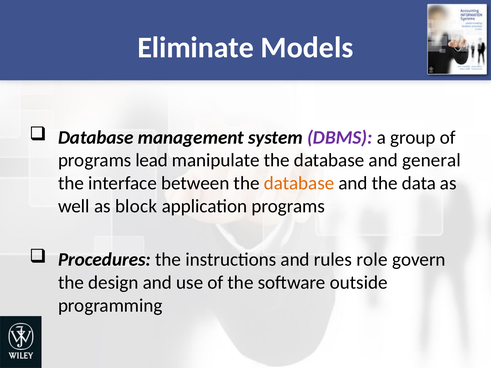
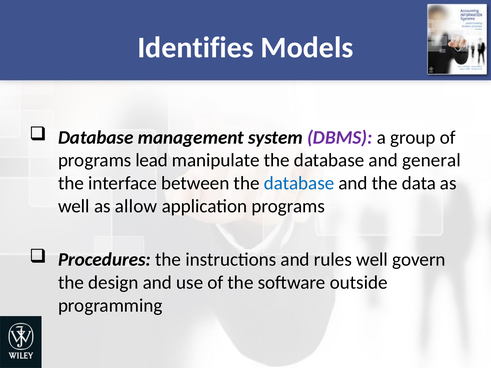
Eliminate: Eliminate -> Identifies (196, 48)
database colour: orange -> blue (299, 183)
block: block -> allow (136, 206)
rules role: role -> well (372, 260)
